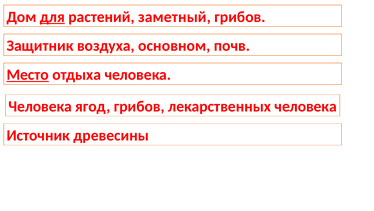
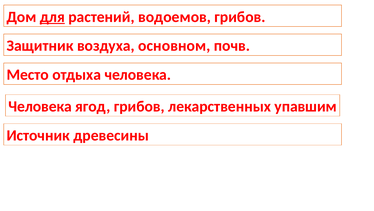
заметный: заметный -> водоемов (174, 17)
Место underline: present -> none (28, 75)
лекарственных человека: человека -> упавшим (306, 106)
